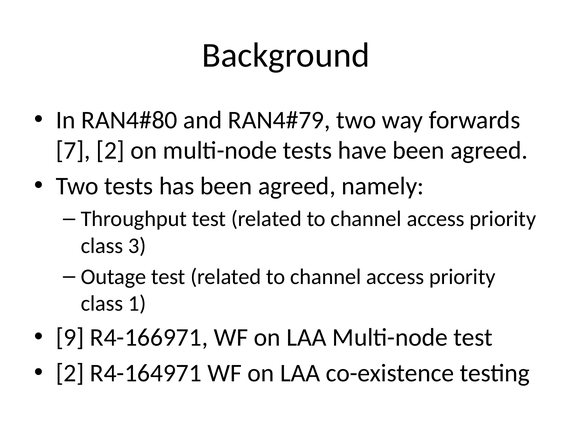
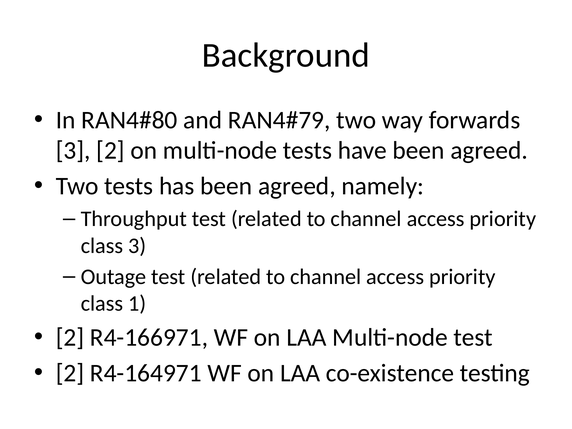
7: 7 -> 3 (73, 151)
9: 9 -> 2 (70, 337)
